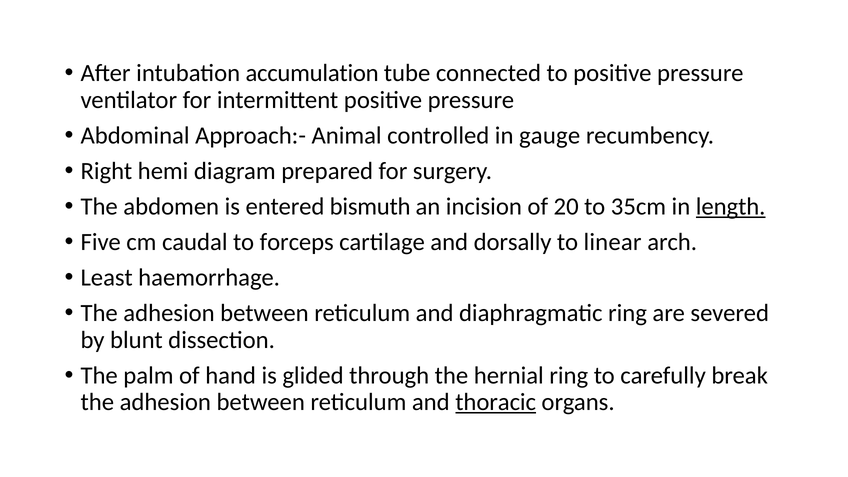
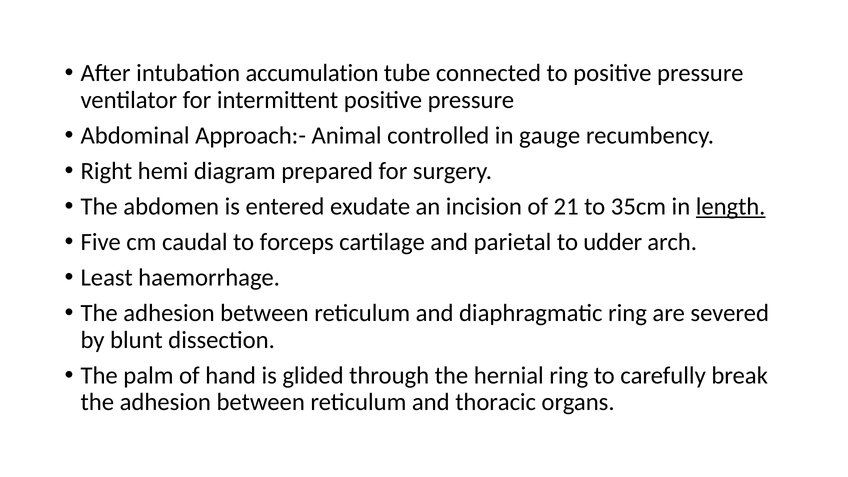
bismuth: bismuth -> exudate (370, 207)
20: 20 -> 21 (566, 207)
dorsally: dorsally -> parietal (512, 242)
linear: linear -> udder (613, 242)
thoracic underline: present -> none (496, 402)
